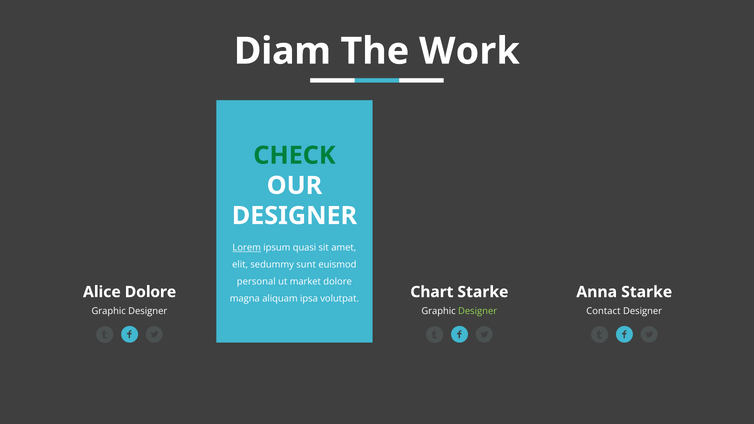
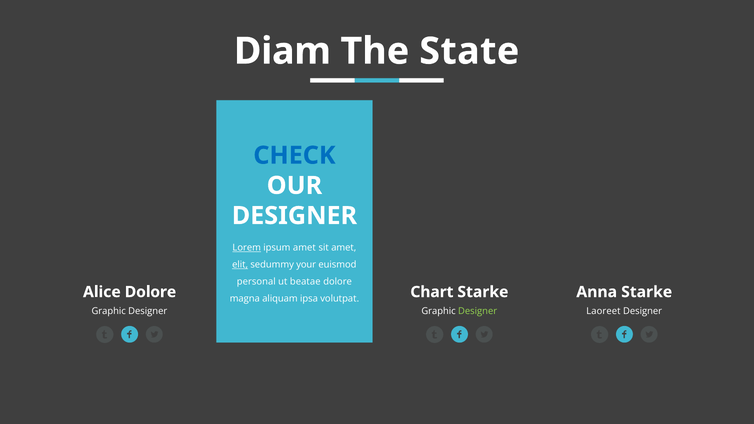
Work: Work -> State (469, 51)
CHECK colour: green -> blue (294, 155)
ipsum quasi: quasi -> amet (304, 248)
elit underline: none -> present (240, 265)
sunt: sunt -> your (306, 265)
market: market -> beatae (305, 282)
Contact: Contact -> Laoreet (603, 311)
